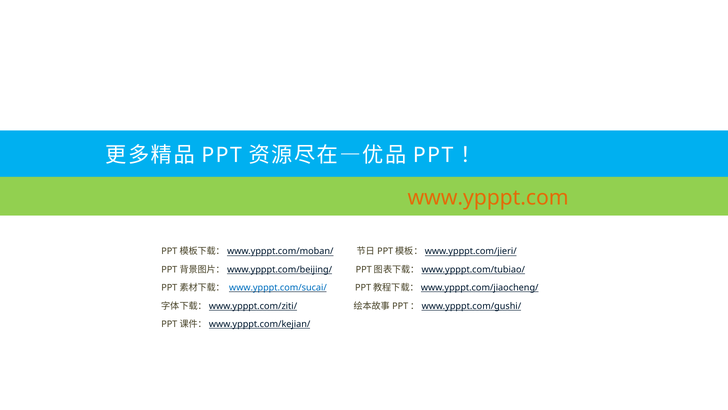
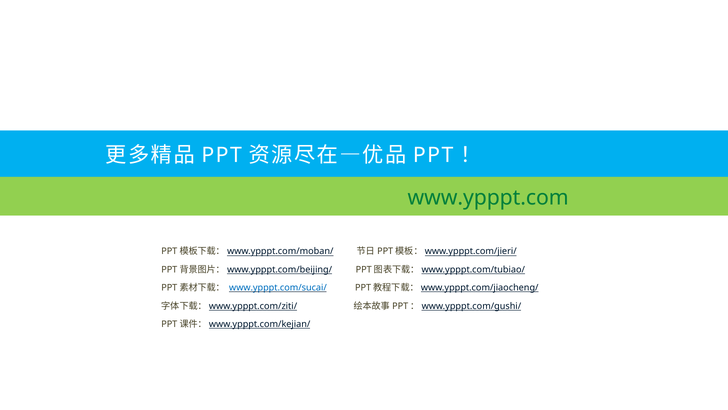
www.ypppt.com colour: orange -> green (488, 197)
